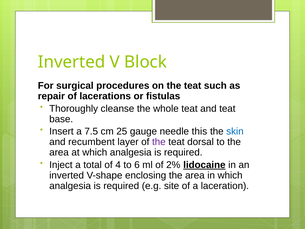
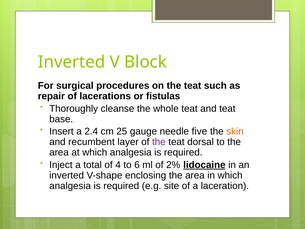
7.5: 7.5 -> 2.4 (91, 131)
this: this -> five (199, 131)
skin colour: blue -> orange (235, 131)
